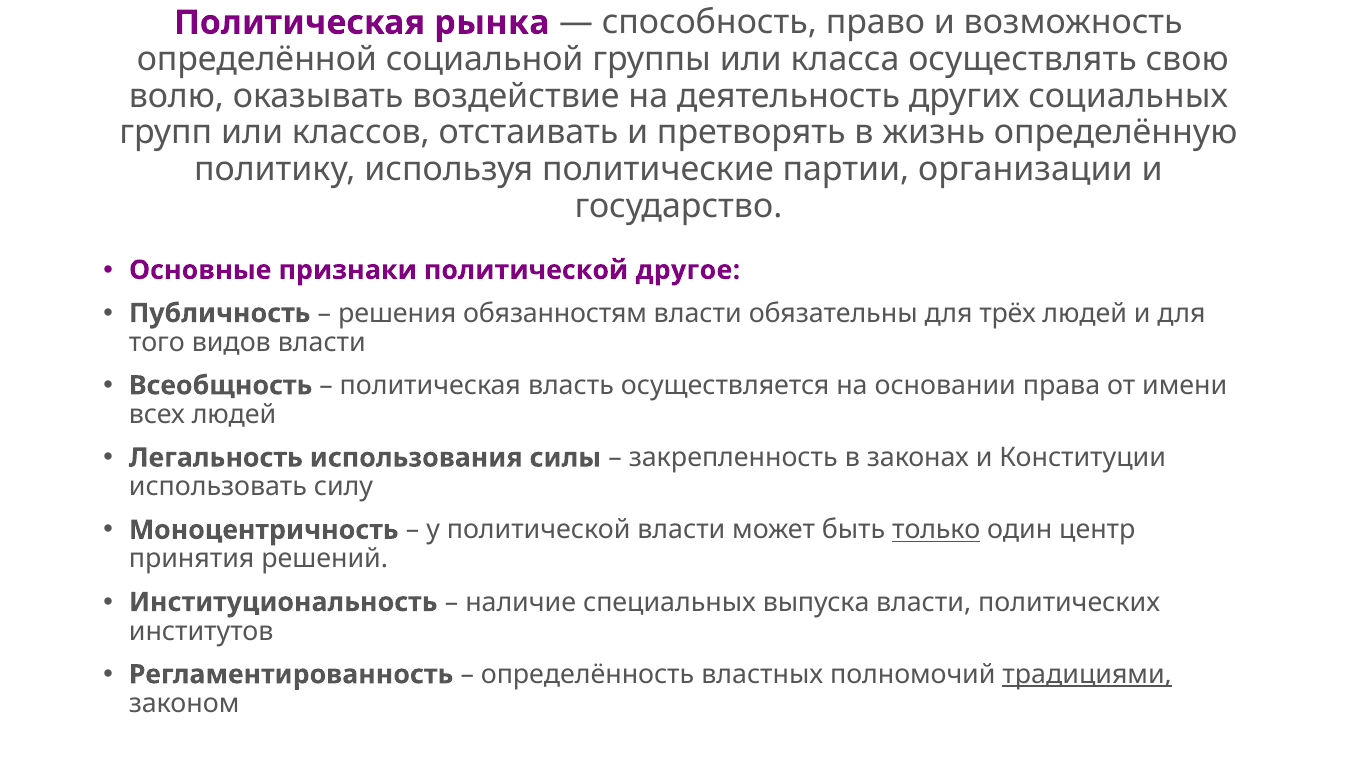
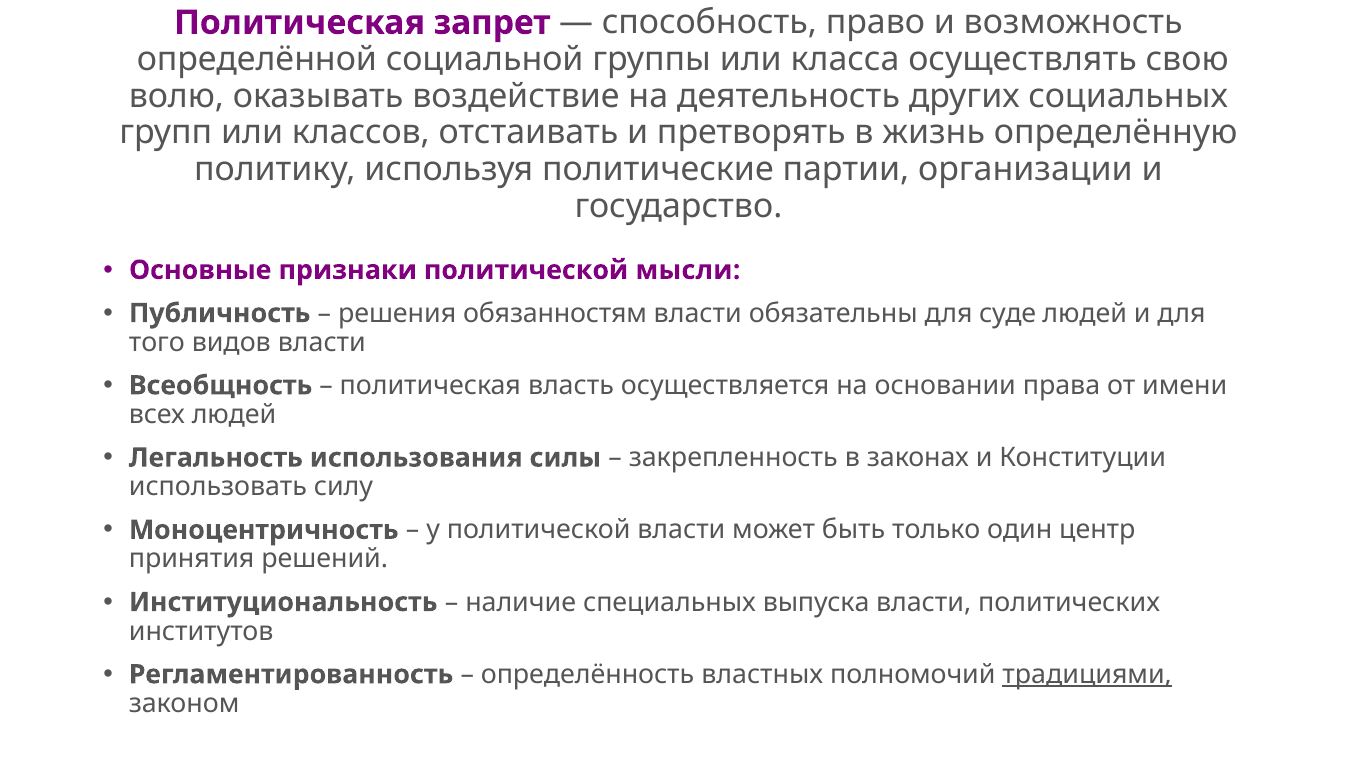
рынка: рынка -> запрет (492, 23)
другое: другое -> мысли (688, 270)
трёх: трёх -> суде (1008, 313)
только underline: present -> none (936, 530)
